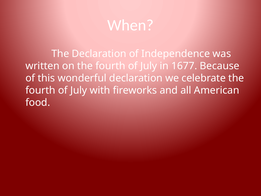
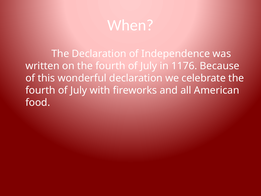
1677: 1677 -> 1176 (184, 66)
